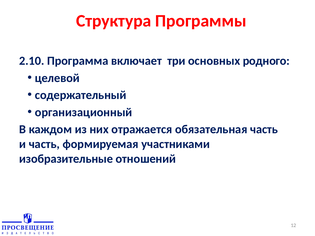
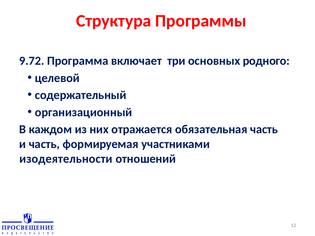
2.10: 2.10 -> 9.72 (32, 61)
изобразительные: изобразительные -> изодеятельности (66, 159)
